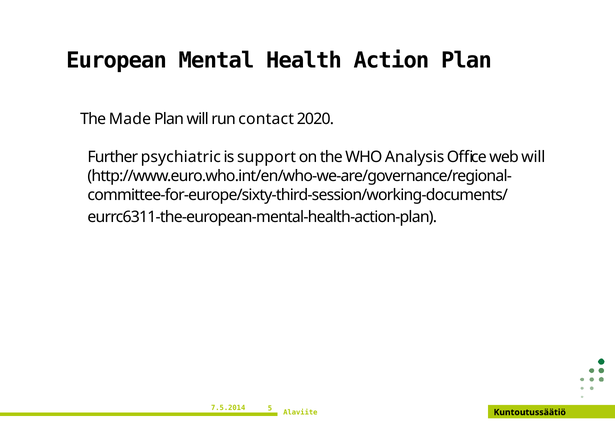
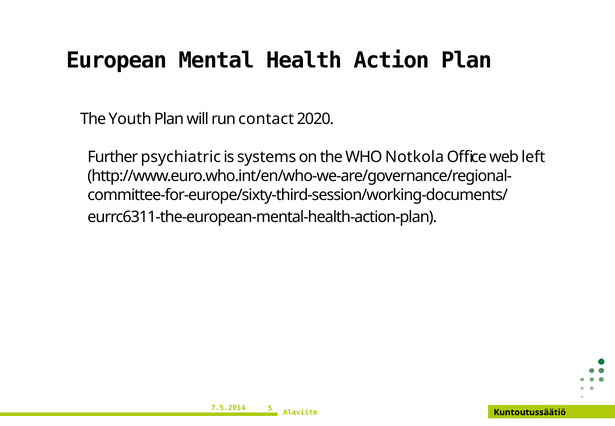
Made: Made -> Youth (130, 119)
support: support -> systems (267, 157)
Analysis: Analysis -> Notkola (415, 157)
web will: will -> left (533, 157)
